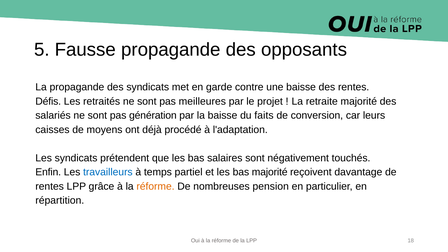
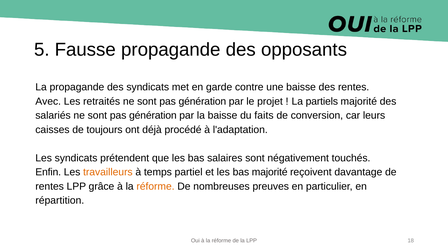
Défis: Défis -> Avec (48, 101)
meilleures: meilleures -> génération (202, 101)
retraite: retraite -> partiels (322, 101)
moyens: moyens -> toujours (105, 130)
travailleurs colour: blue -> orange (108, 172)
pension: pension -> preuves (271, 186)
